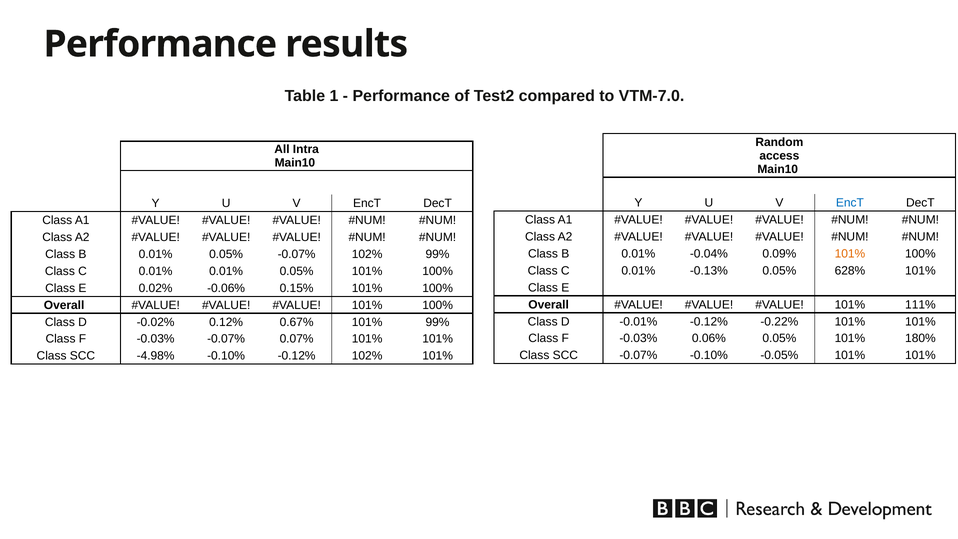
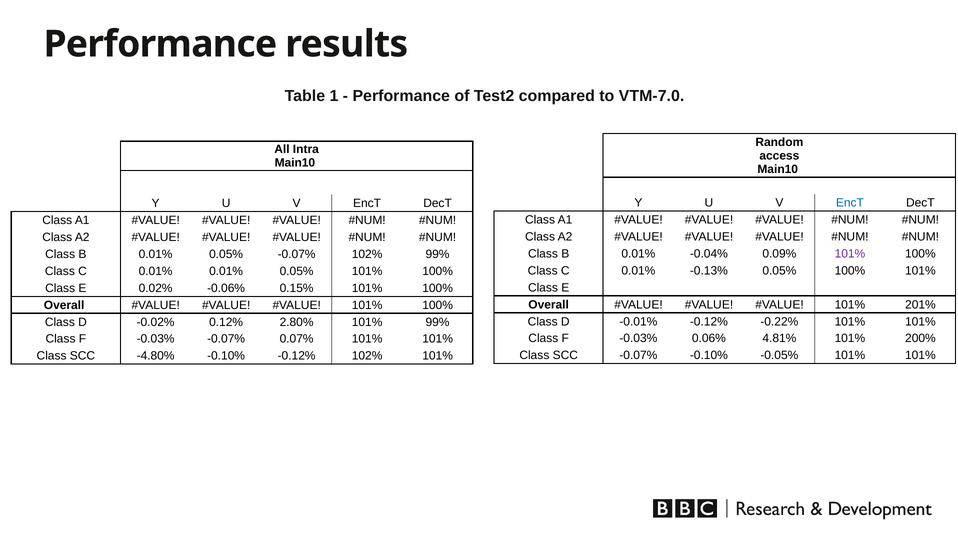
101% colour: orange -> purple (850, 254)
0.05% 628%: 628% -> 100% (850, 271)
111%: 111% -> 201% (920, 305)
0.67%: 0.67% -> 2.80% (297, 322)
0.06% 0.05%: 0.05% -> 4.81% (779, 338)
180%: 180% -> 200% (920, 338)
-4.98%: -4.98% -> -4.80% (156, 356)
